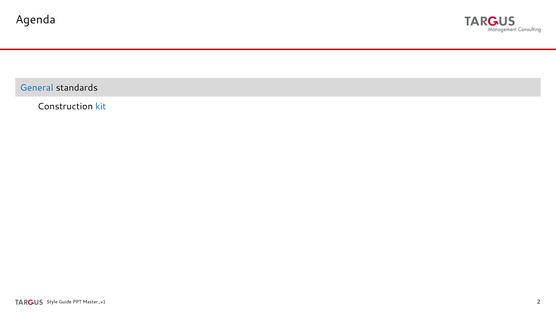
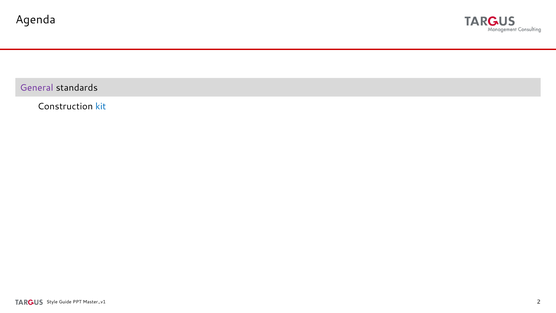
General colour: blue -> purple (37, 88)
